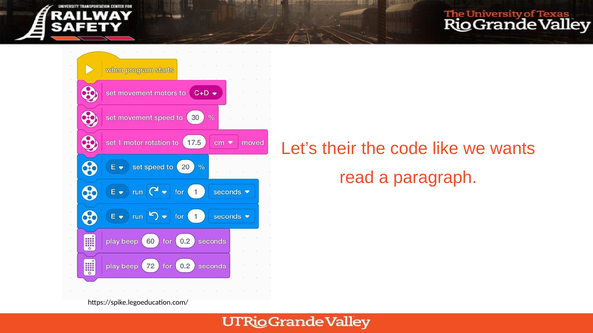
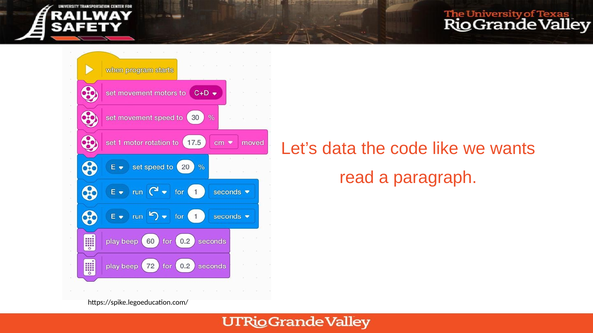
their: their -> data (339, 149)
